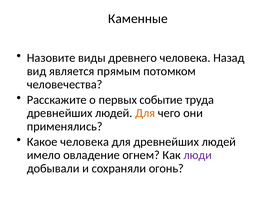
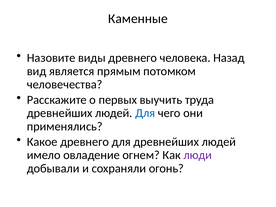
событие: событие -> выучить (161, 100)
Для colour: orange -> blue (145, 113)
Какое человека: человека -> древнего (85, 142)
